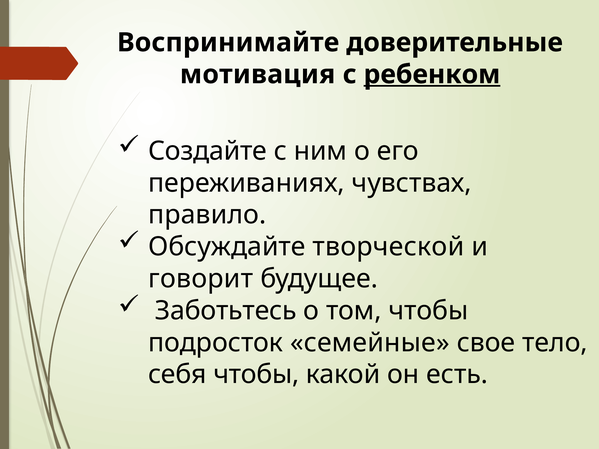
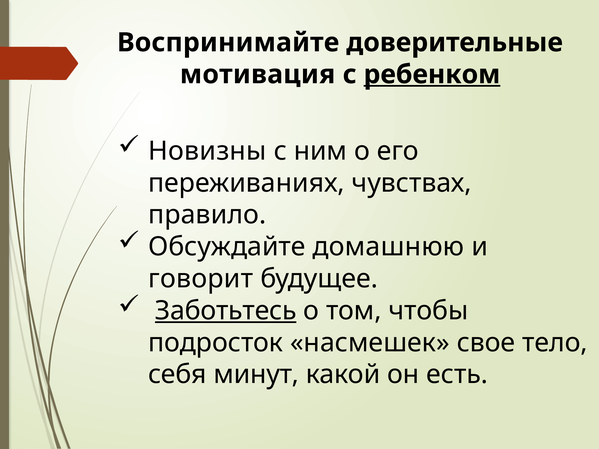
Создайте: Создайте -> Новизны (207, 151)
творческой: творческой -> домашнюю (388, 247)
Заботьтесь underline: none -> present (226, 311)
семейные: семейные -> насмешек (370, 343)
себя чтобы: чтобы -> минут (256, 375)
